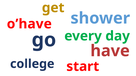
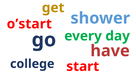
o’have: o’have -> o’start (29, 24)
